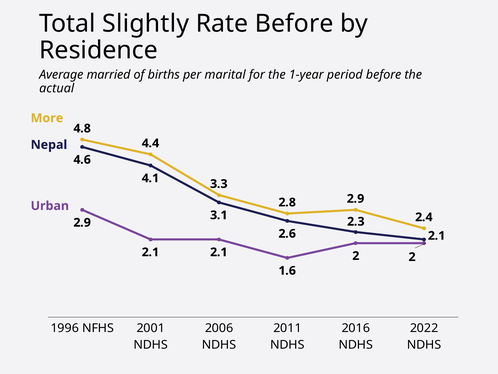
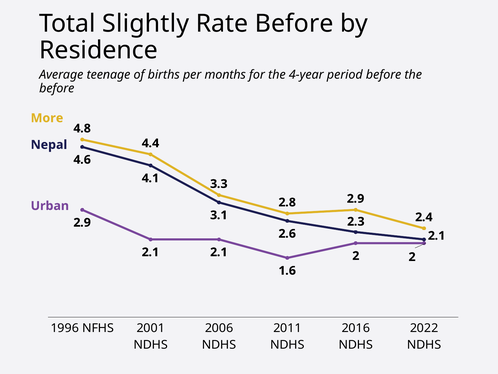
married: married -> teenage (108, 75)
marital: marital -> months (225, 75)
1-year: 1-year -> 4-year (306, 75)
actual: actual -> before (57, 88)
